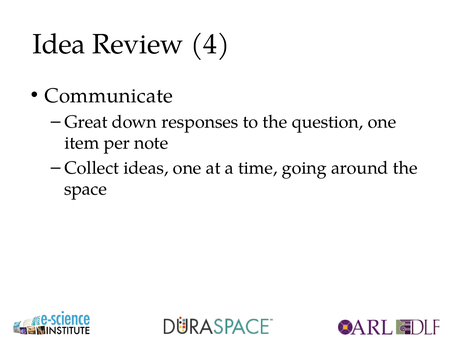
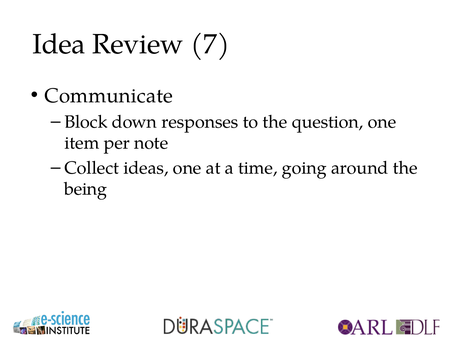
4: 4 -> 7 (210, 44)
Great: Great -> Block (86, 122)
space: space -> being (85, 189)
